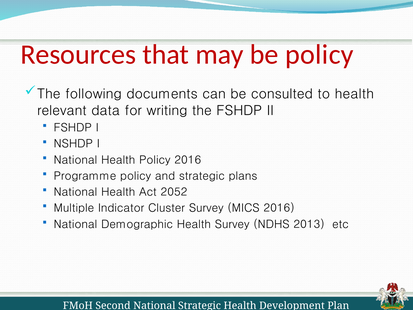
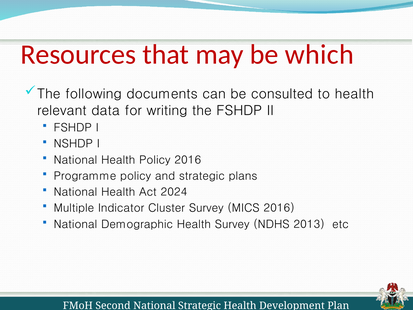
be policy: policy -> which (319, 55)
2052: 2052 -> 2024 (174, 192)
